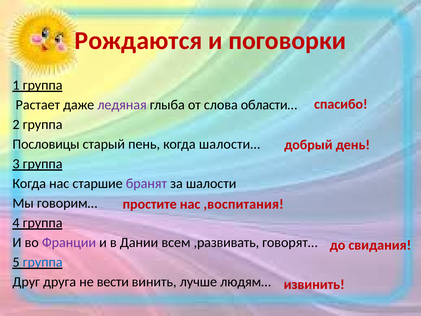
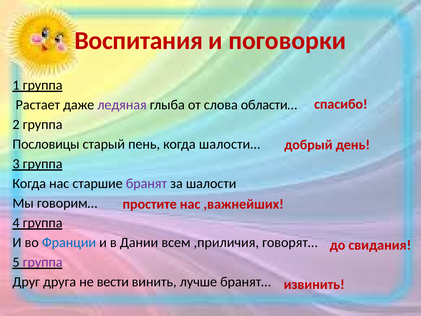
Рождаются: Рождаются -> Воспитания (139, 41)
,воспитания: ,воспитания -> ,важнейших (244, 204)
Франции colour: purple -> blue (69, 242)
,развивать: ,развивать -> ,приличия (226, 242)
группа colour: blue -> purple (43, 262)
людям…: людям… -> бранят… (246, 282)
